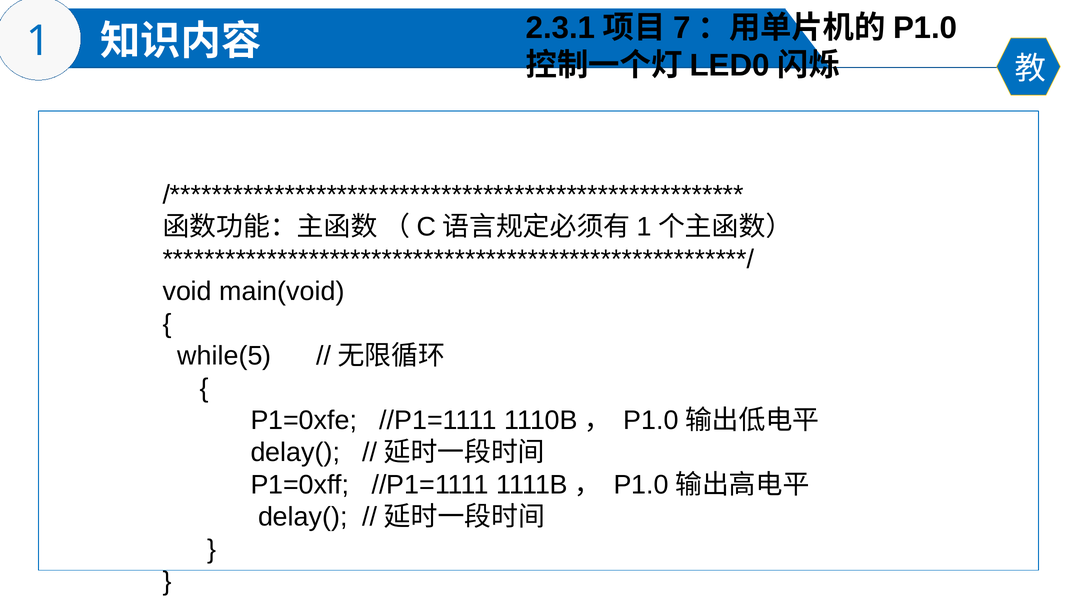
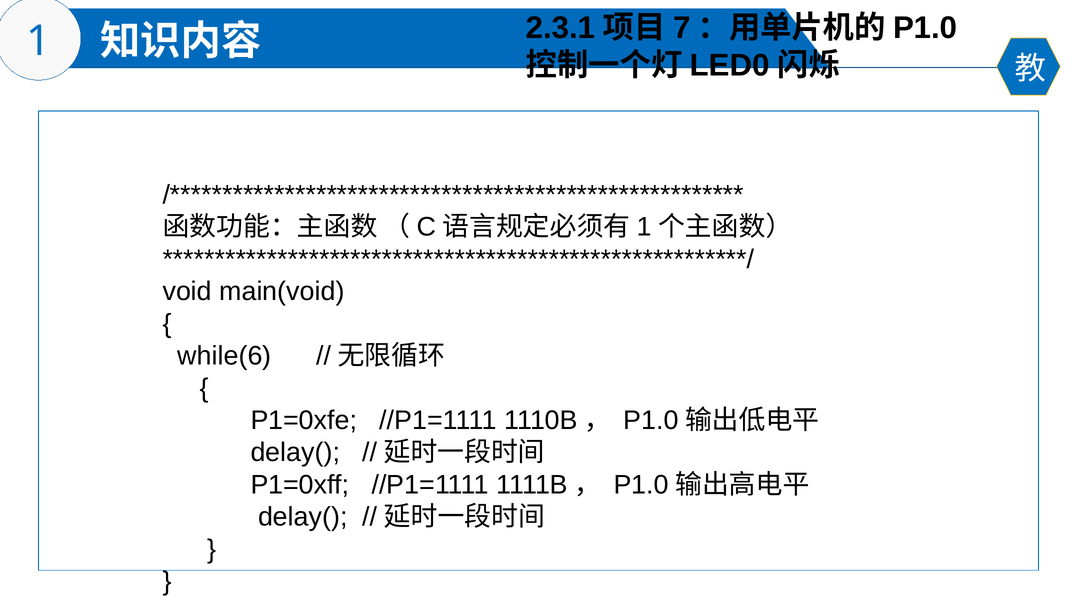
while(5: while(5 -> while(6 (224, 356)
